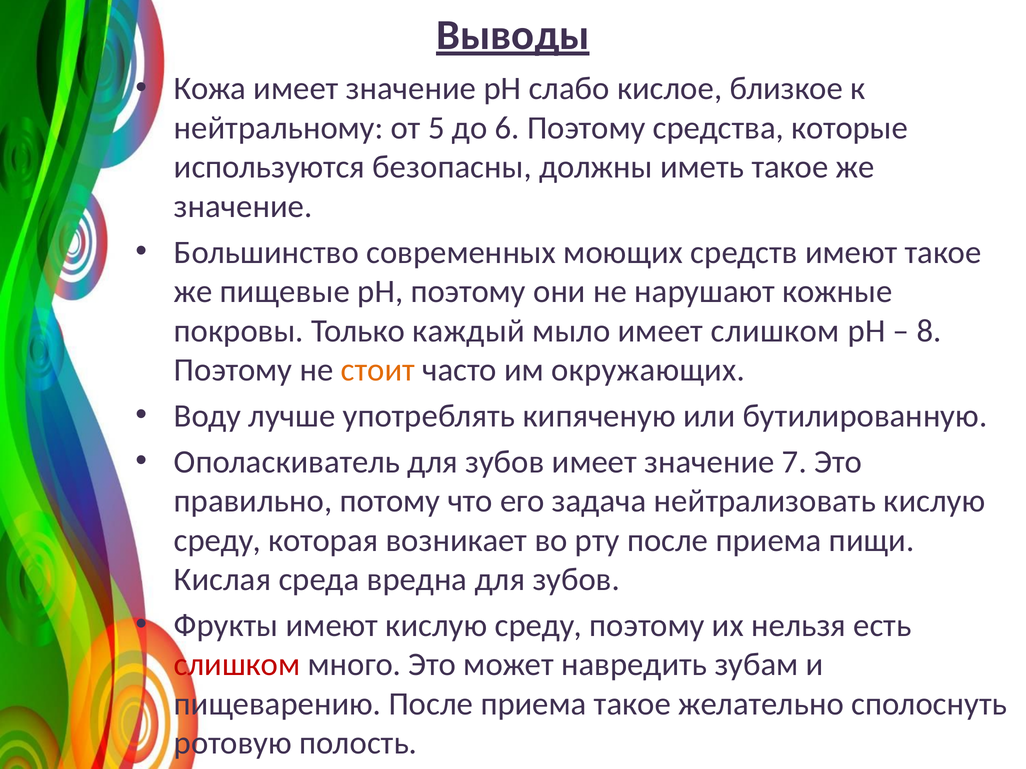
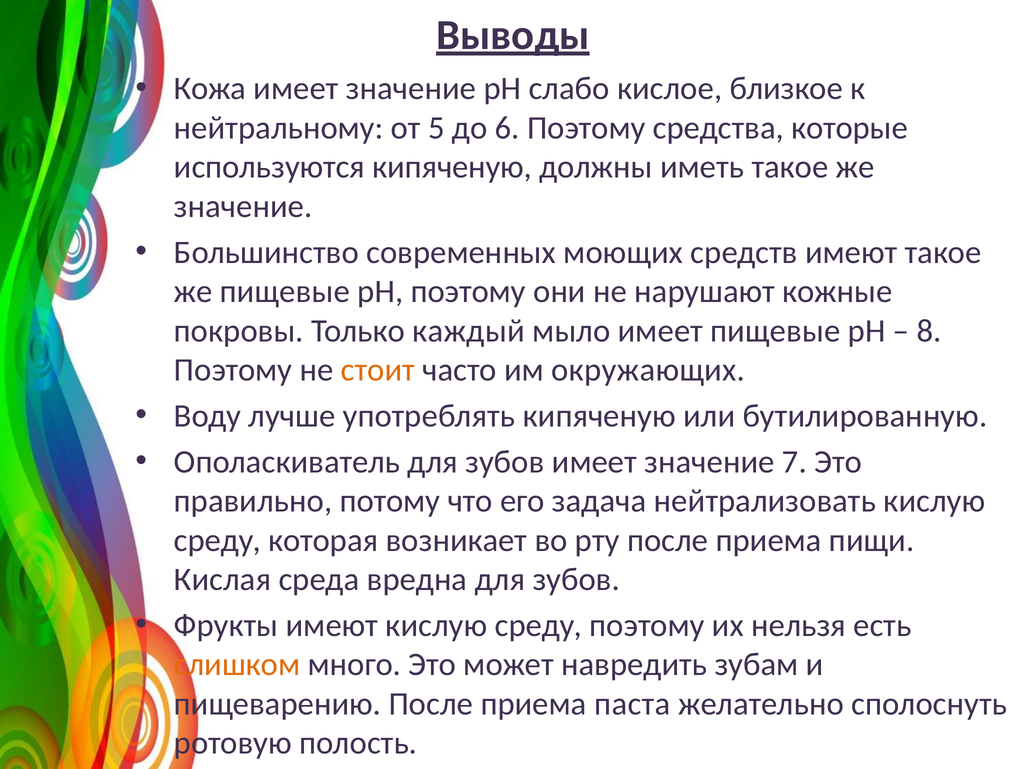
используются безопасны: безопасны -> кипяченую (452, 167)
имеет слишком: слишком -> пищевые (775, 331)
слишком colour: red -> orange (237, 665)
приема такое: такое -> паста (632, 704)
